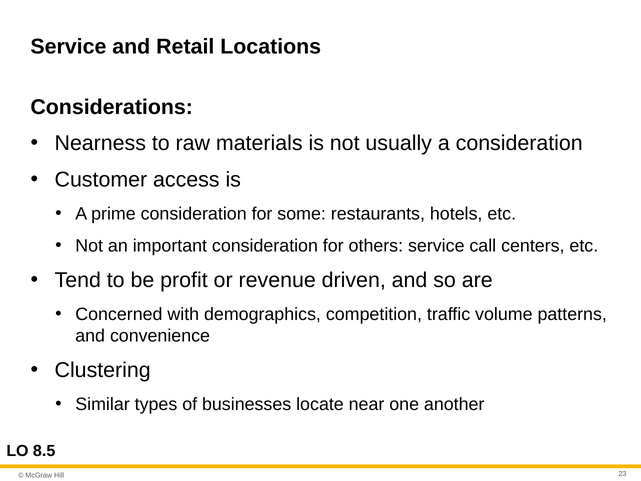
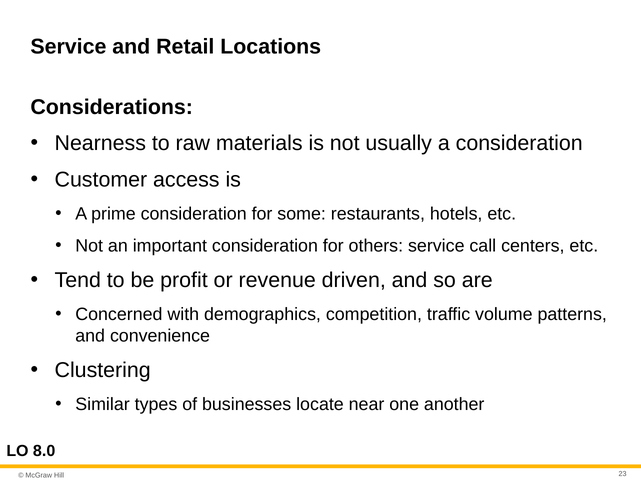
8.5: 8.5 -> 8.0 (44, 451)
